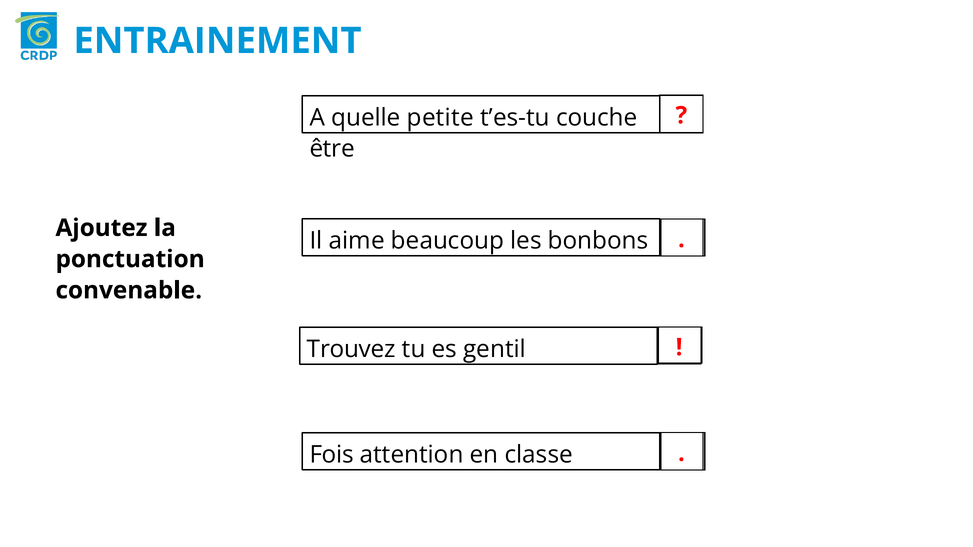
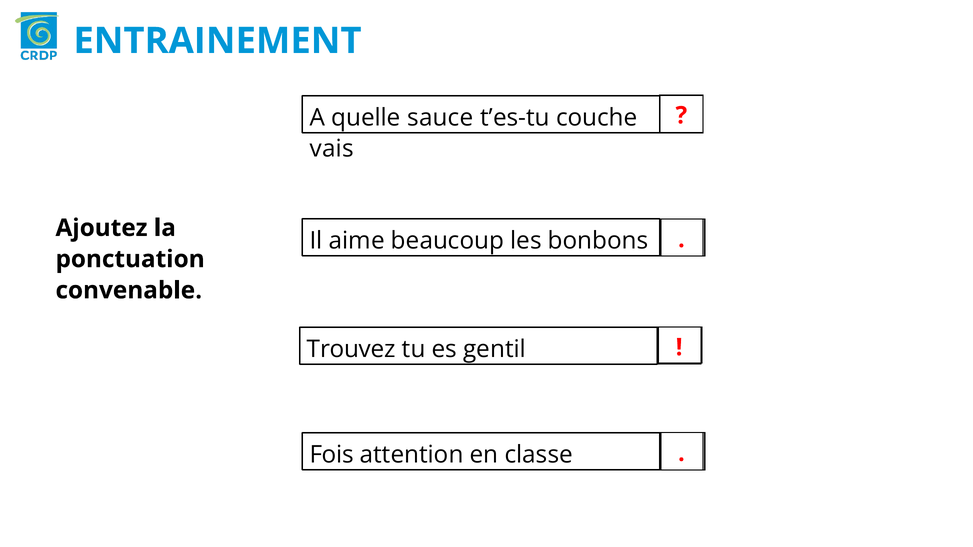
petite: petite -> sauce (440, 118)
être: être -> vais (332, 149)
